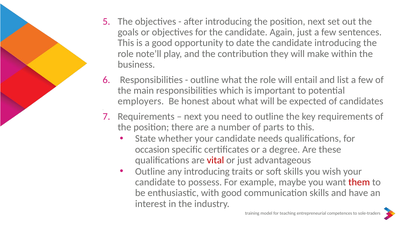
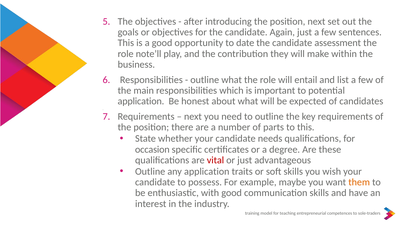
candidate introducing: introducing -> assessment (338, 43)
employers: employers -> application (141, 102)
any introducing: introducing -> application (207, 172)
them colour: red -> orange (359, 183)
